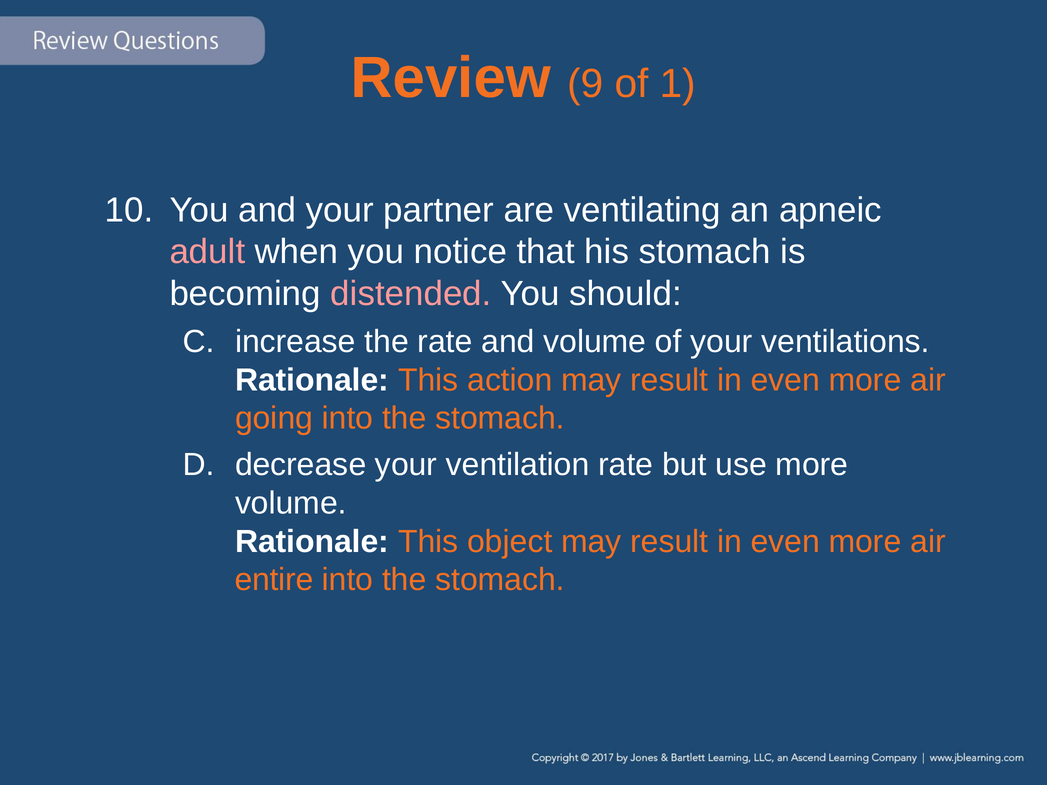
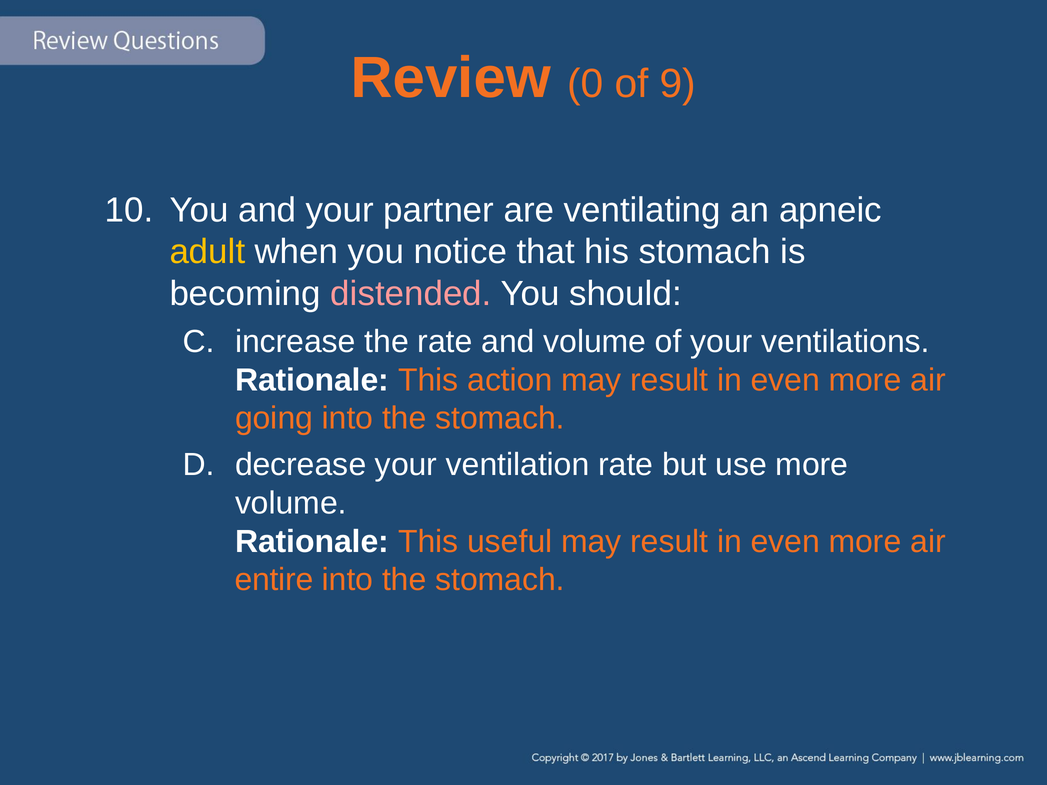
9: 9 -> 0 (585, 84)
1: 1 -> 9 (678, 84)
adult colour: pink -> yellow (207, 252)
object: object -> useful (510, 542)
